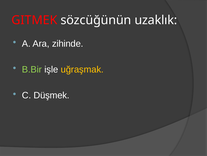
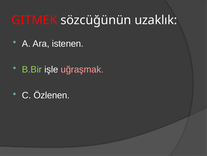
zihinde: zihinde -> istenen (68, 43)
uğraşmak colour: yellow -> pink (82, 69)
Düşmek: Düşmek -> Özlenen (52, 95)
